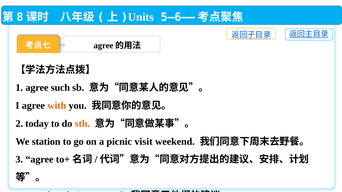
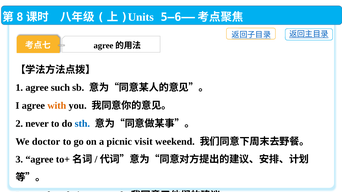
today: today -> never (37, 124)
sth colour: orange -> blue (82, 124)
station: station -> doctor (46, 142)
